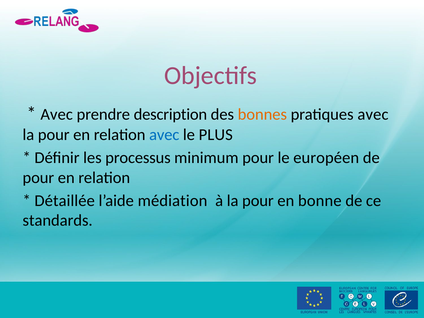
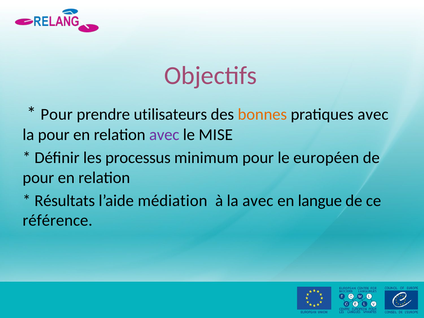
Avec: Avec -> Pour (57, 114)
description: description -> utilisateurs (170, 114)
avec colour: blue -> purple (164, 135)
PLUS: PLUS -> MISE (216, 135)
Détaillée: Détaillée -> Résultats (65, 201)
à la pour: pour -> avec (258, 201)
bonne: bonne -> langue (320, 201)
standards: standards -> référence (58, 221)
